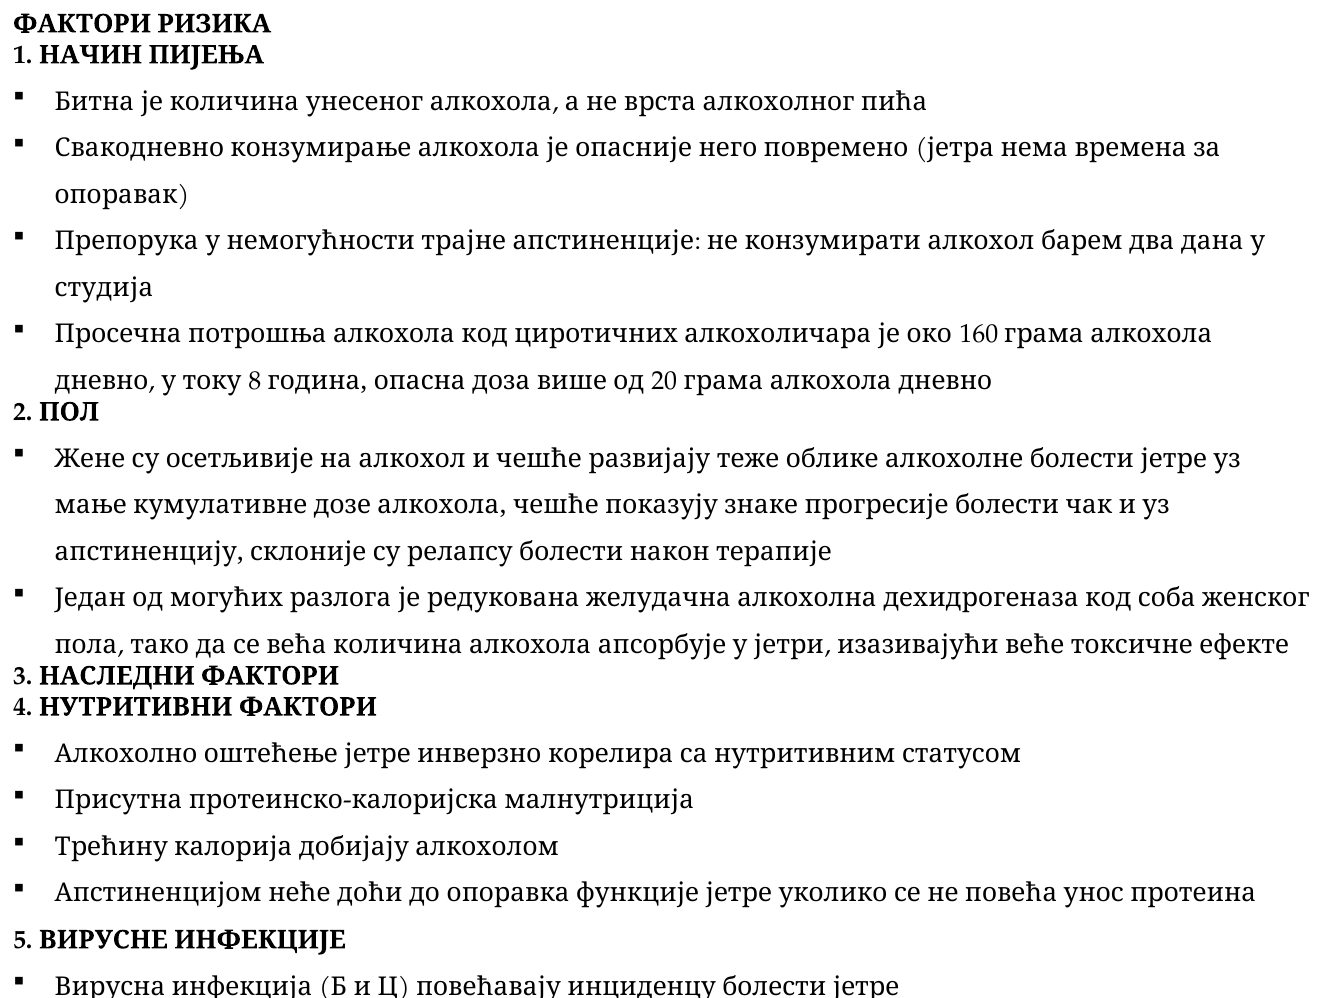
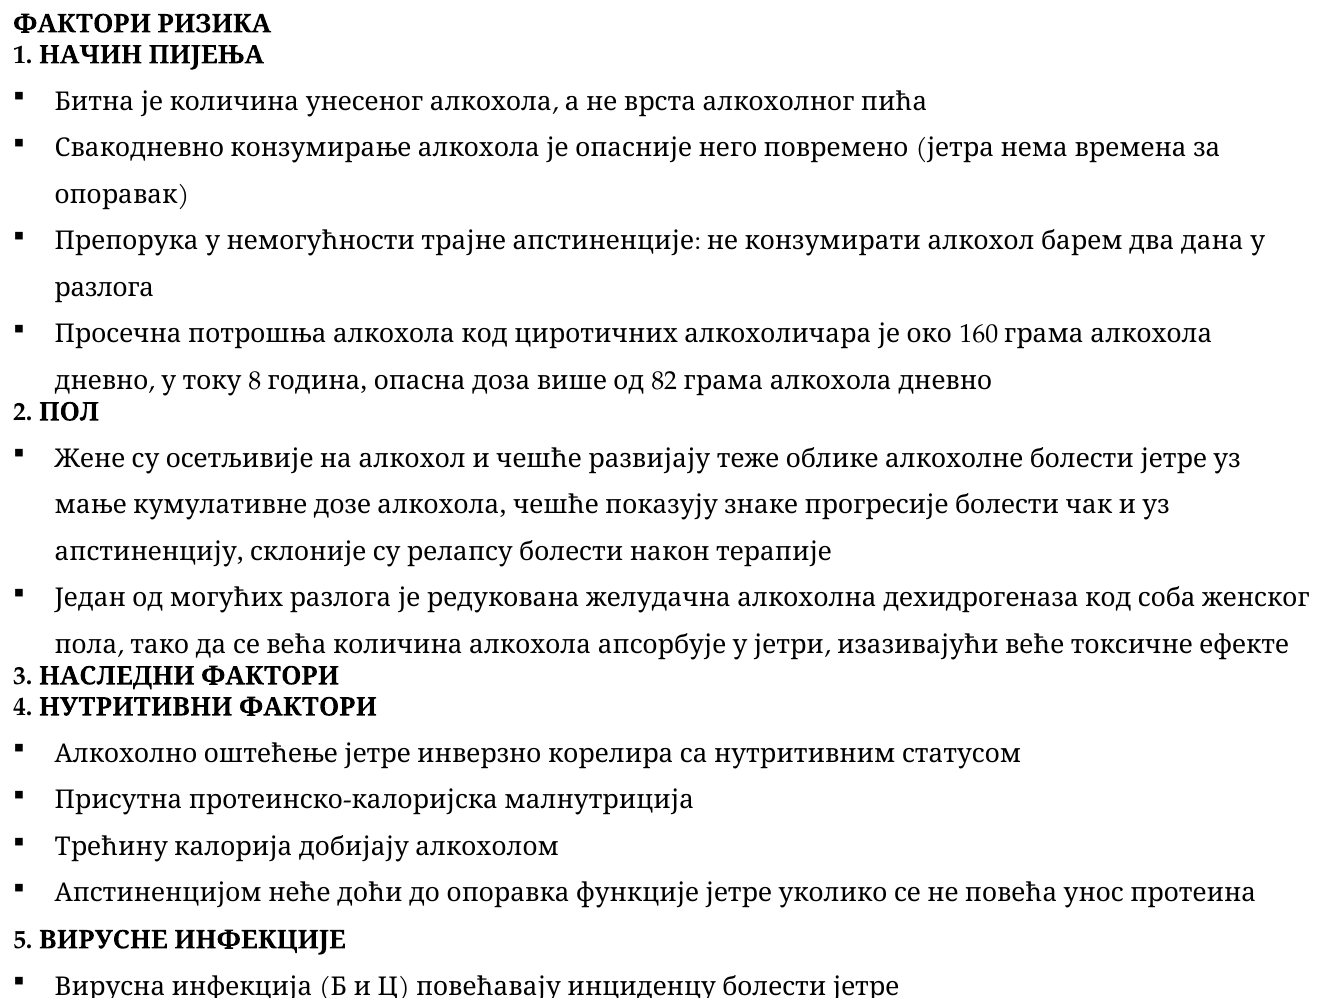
студија: студија -> разлога (104, 288)
20: 20 -> 82 (664, 381)
